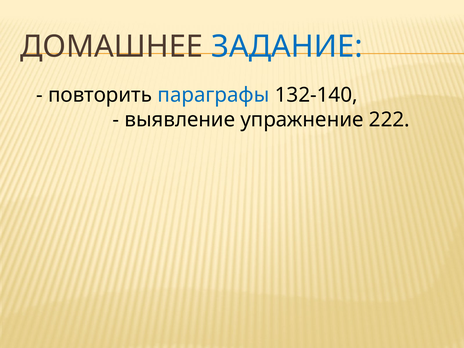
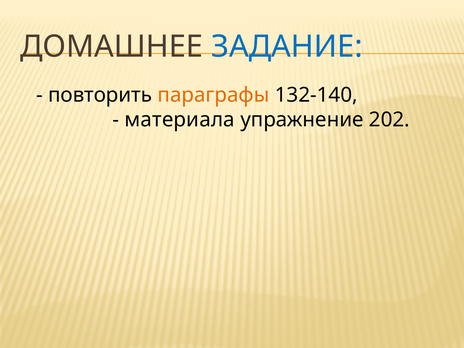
параграфы colour: blue -> orange (214, 95)
выявление: выявление -> материала (180, 120)
222: 222 -> 202 (389, 120)
